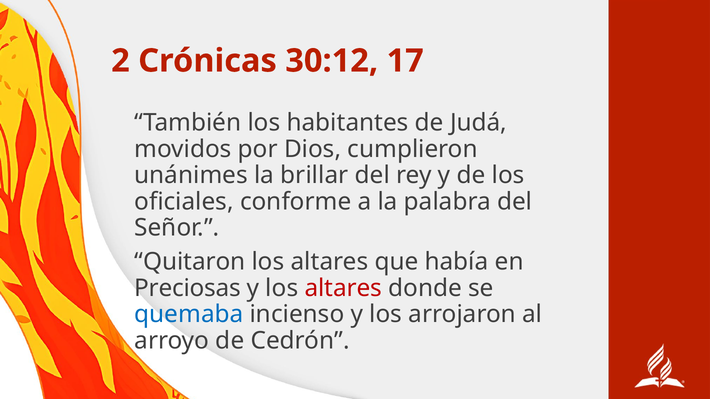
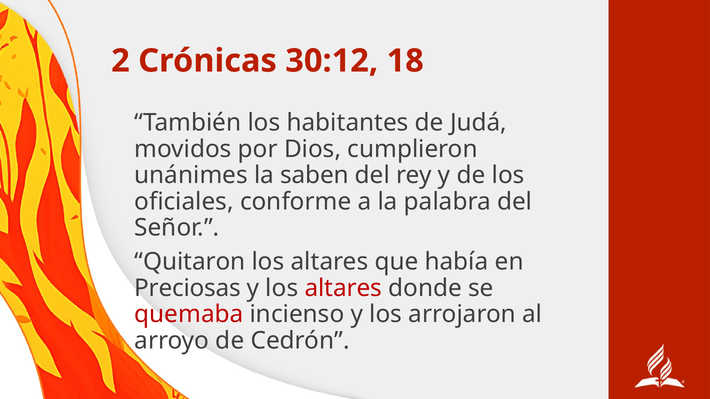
17: 17 -> 18 (405, 61)
brillar: brillar -> saben (315, 175)
quemaba colour: blue -> red (189, 315)
